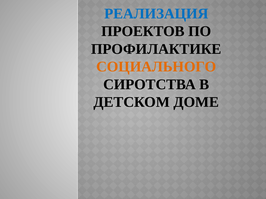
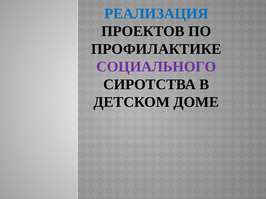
СОЦИАЛЬНОГО colour: orange -> purple (156, 67)
